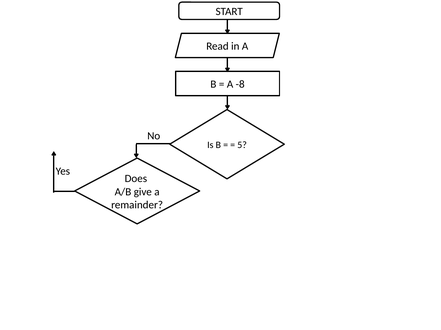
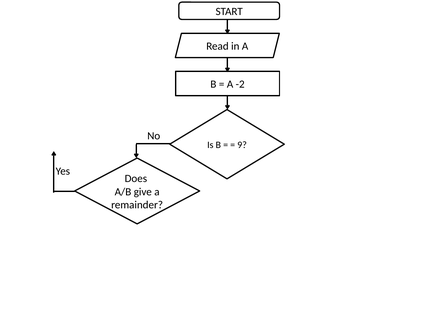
-8: -8 -> -2 (240, 84)
5: 5 -> 9 (242, 145)
